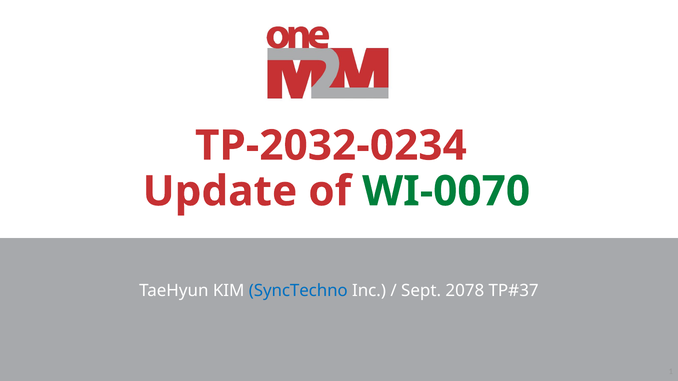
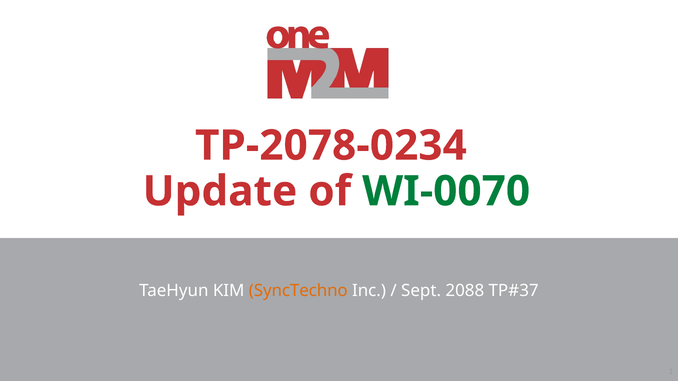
TP-2032-0234: TP-2032-0234 -> TP-2078-0234 (331, 146)
SyncTechno colour: blue -> orange (298, 291)
2078: 2078 -> 2088 (465, 291)
